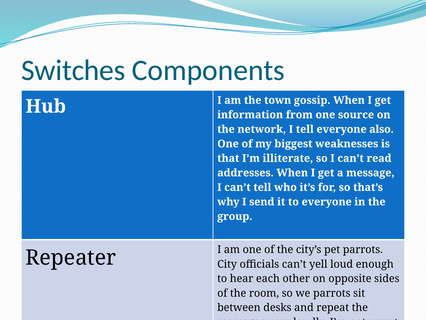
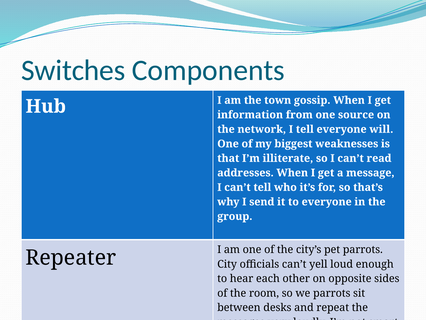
also: also -> will (381, 129)
